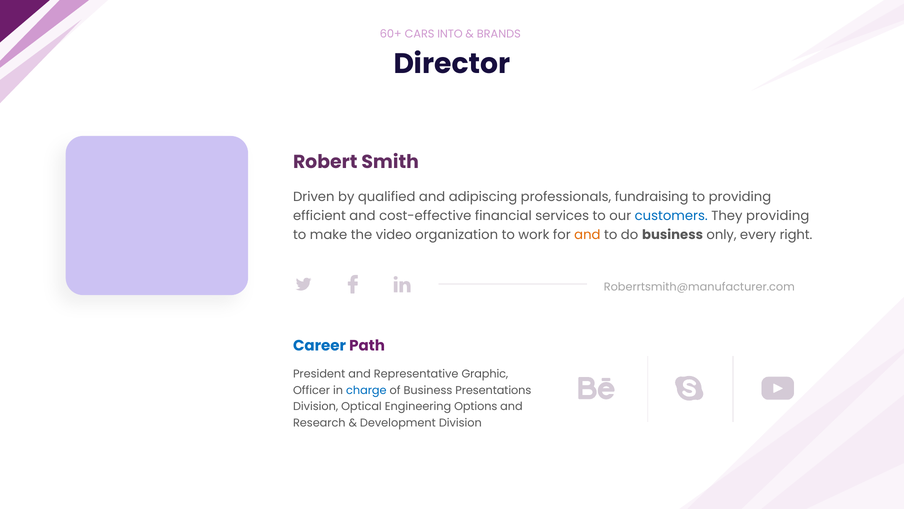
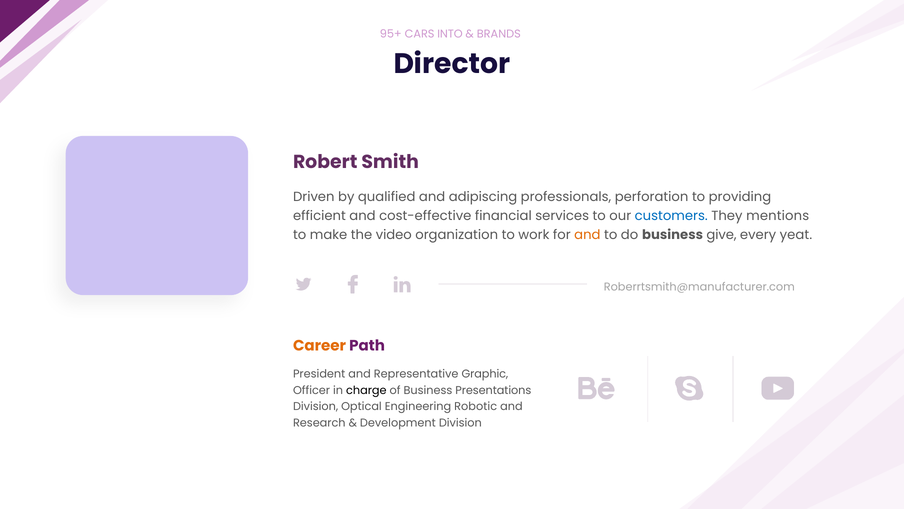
60+: 60+ -> 95+ (391, 34)
fundraising: fundraising -> perforation (652, 197)
They providing: providing -> mentions (778, 216)
only: only -> give (722, 235)
right: right -> yeat (796, 235)
Career colour: blue -> orange (320, 346)
charge colour: blue -> black (366, 390)
Options: Options -> Robotic (476, 406)
